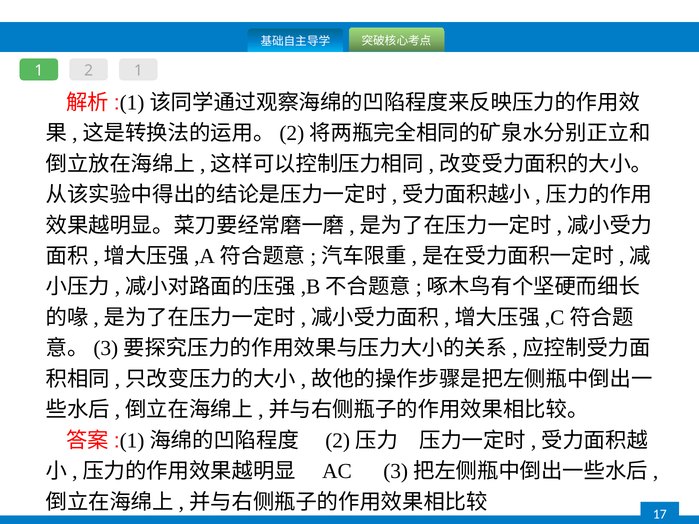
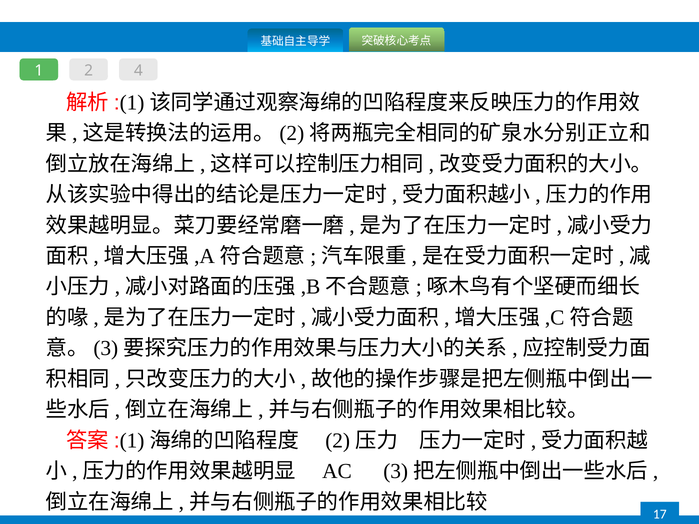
2 1: 1 -> 4 (138, 71)
